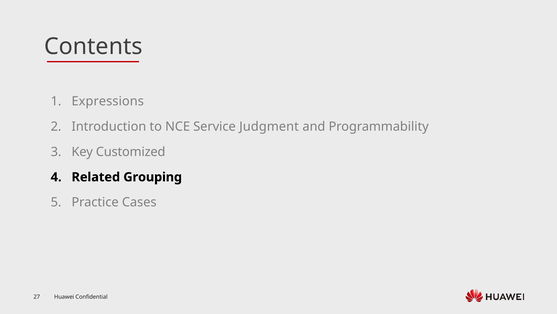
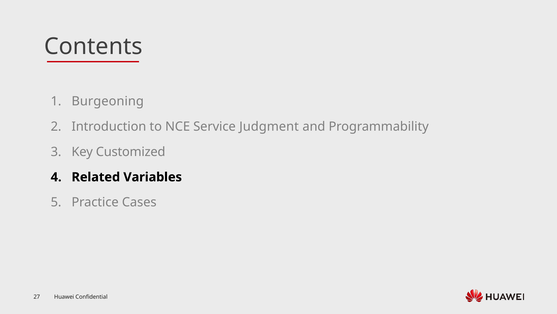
Expressions: Expressions -> Burgeoning (108, 101)
Grouping: Grouping -> Variables (153, 177)
